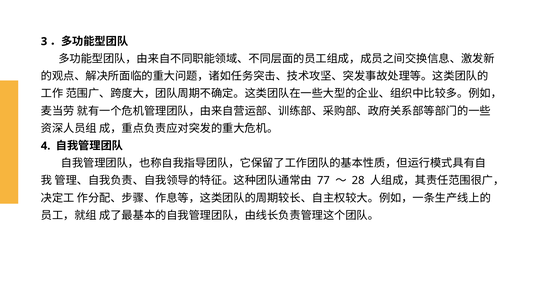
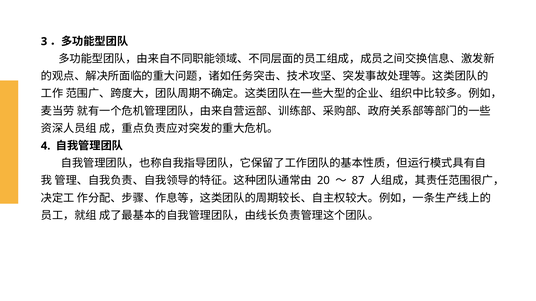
77: 77 -> 20 (323, 181)
28: 28 -> 87 (358, 181)
